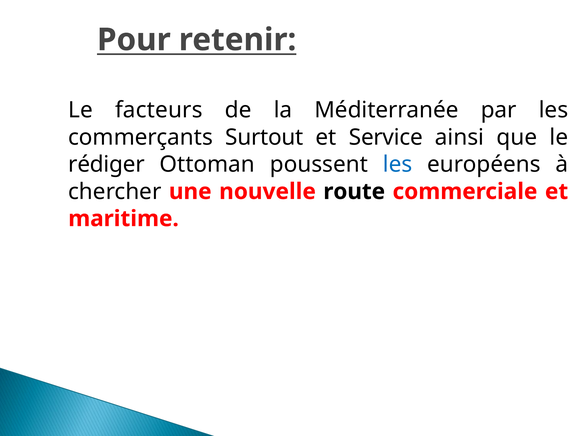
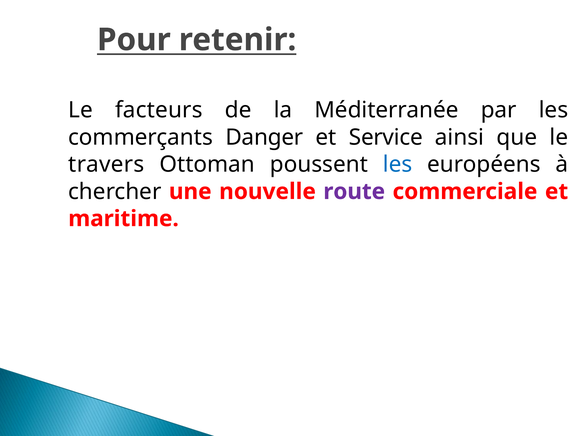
Surtout: Surtout -> Danger (264, 137)
rédiger: rédiger -> travers (106, 164)
route colour: black -> purple (354, 191)
